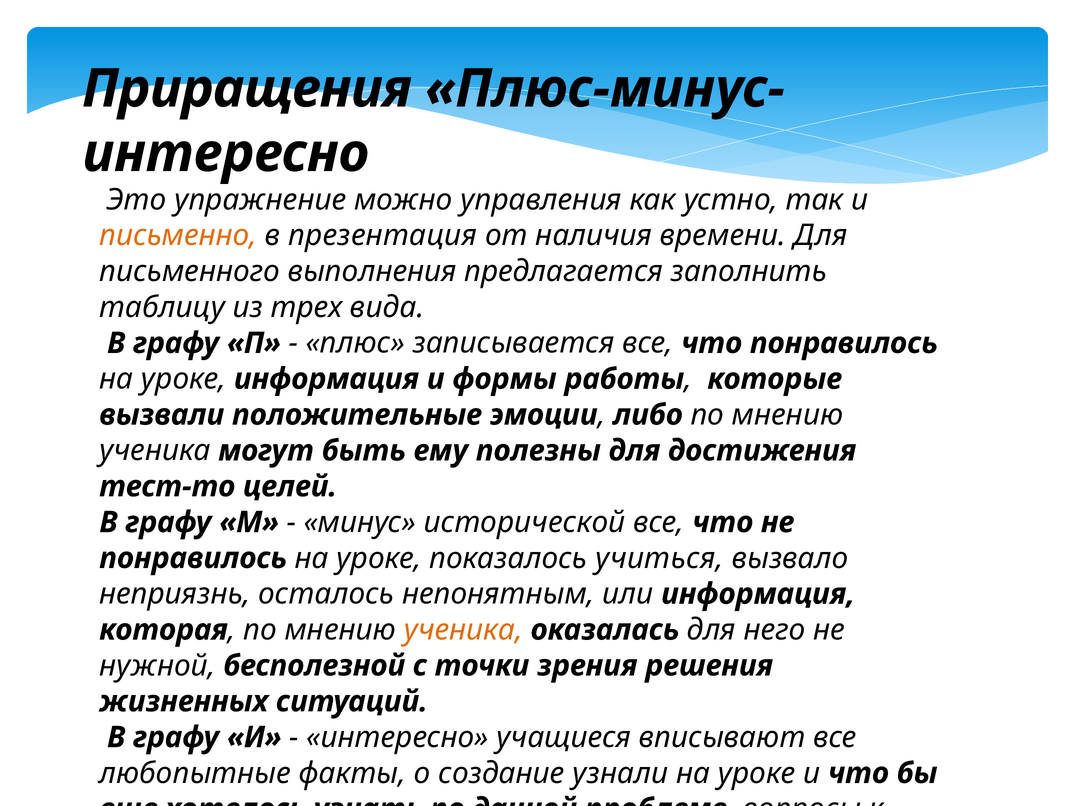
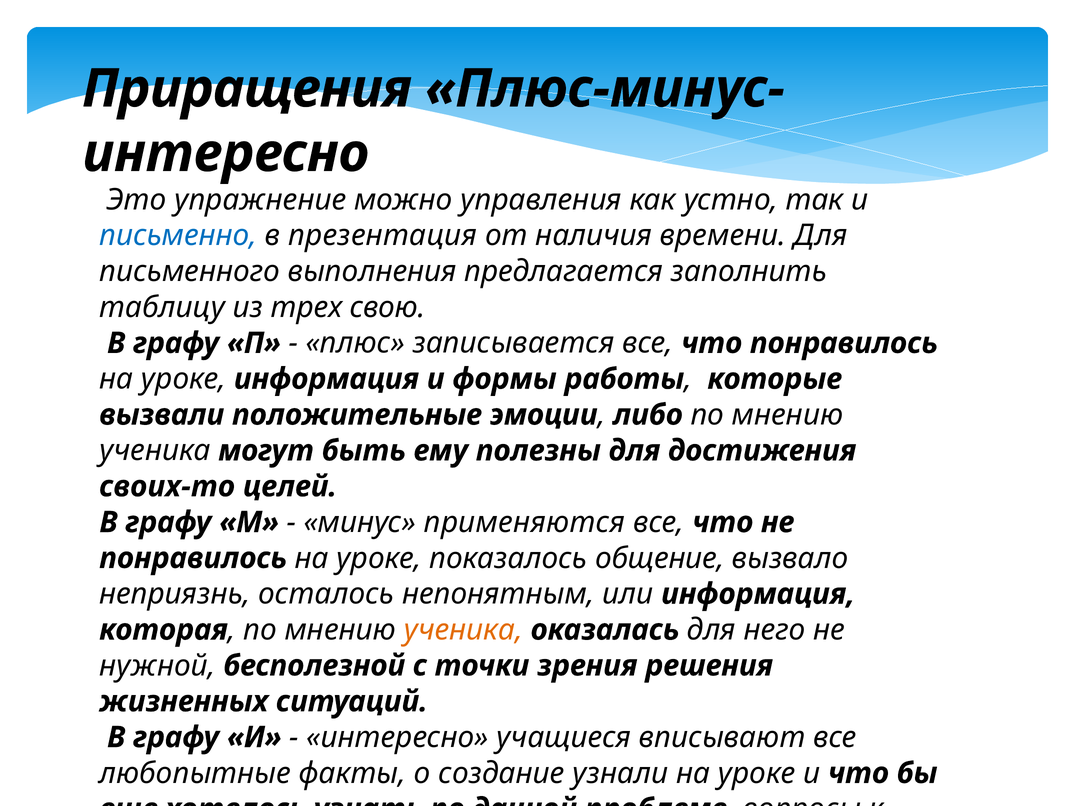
письменно colour: orange -> blue (178, 235)
вида: вида -> свою (388, 307)
тест-то: тест-то -> своих-то (167, 486)
исторической: исторической -> применяются (524, 522)
учиться: учиться -> общение (660, 558)
